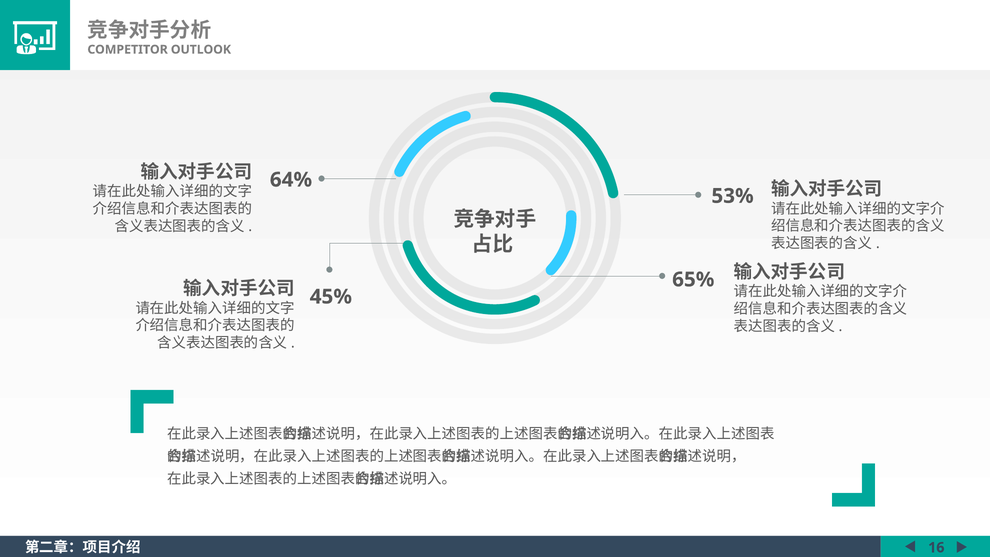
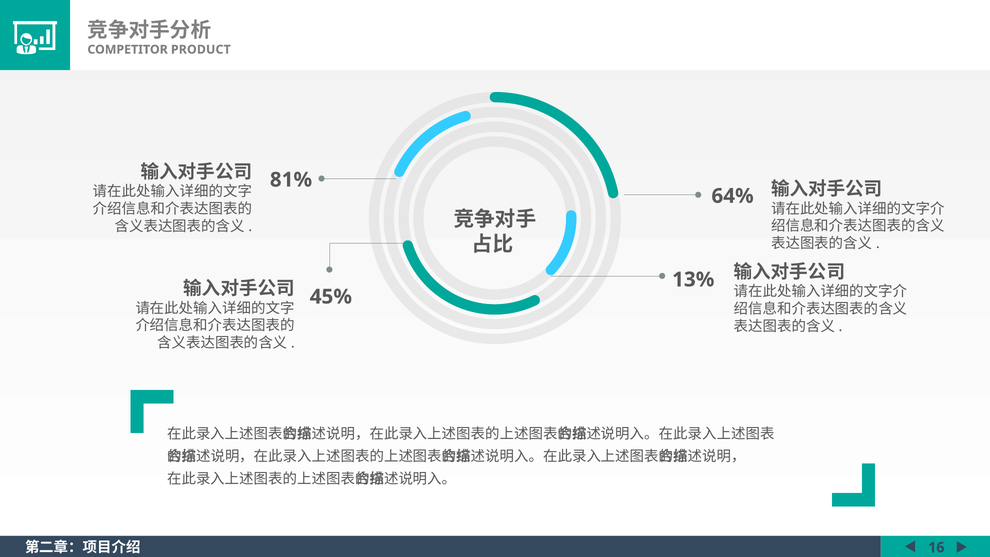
OUTLOOK: OUTLOOK -> PRODUCT (201, 50)
64%: 64% -> 81% (291, 180)
53%: 53% -> 64% (733, 196)
65%: 65% -> 13% (693, 279)
